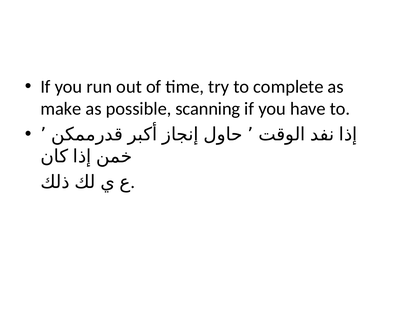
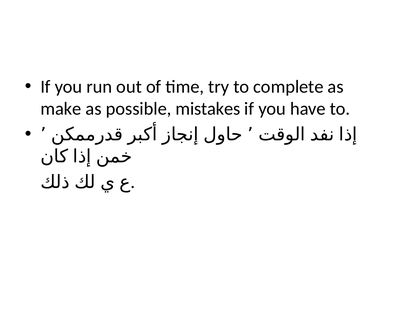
scanning: scanning -> mistakes (208, 109)
